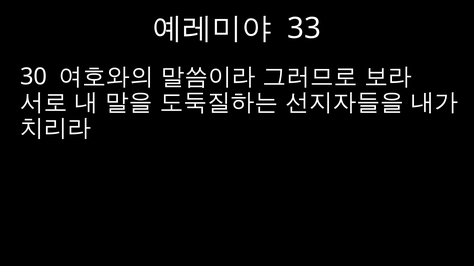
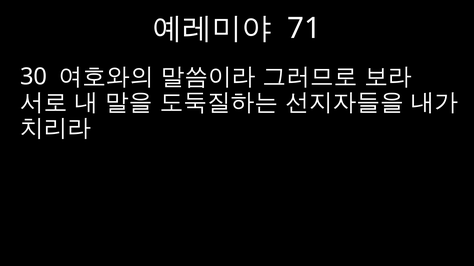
33: 33 -> 71 (304, 29)
